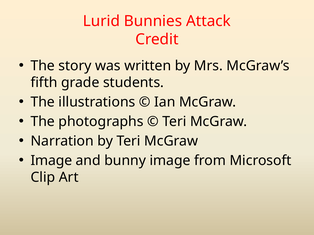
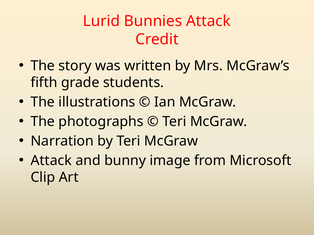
Image: Image -> Attack (51, 161)
